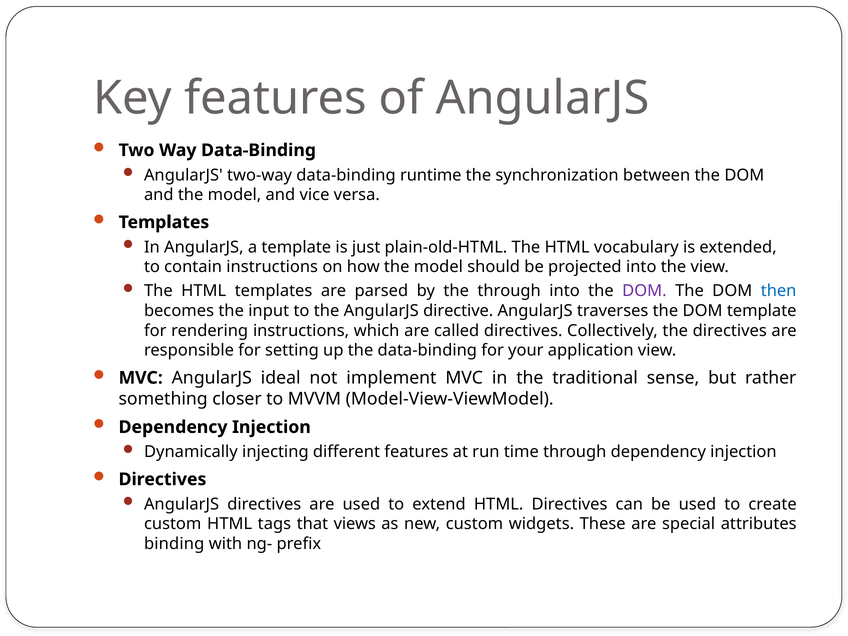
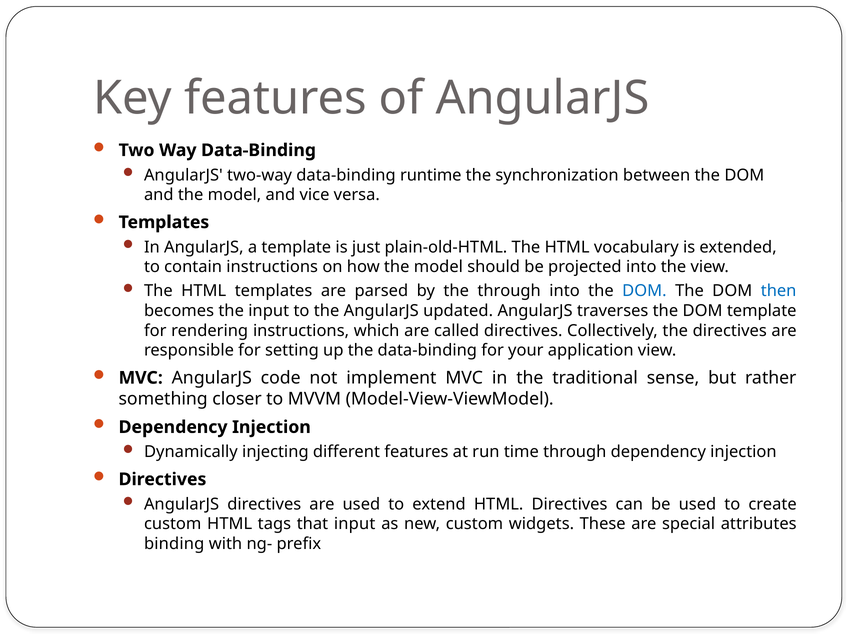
DOM colour: purple -> blue (644, 291)
directive: directive -> updated (458, 311)
ideal: ideal -> code (281, 378)
that views: views -> input (355, 524)
